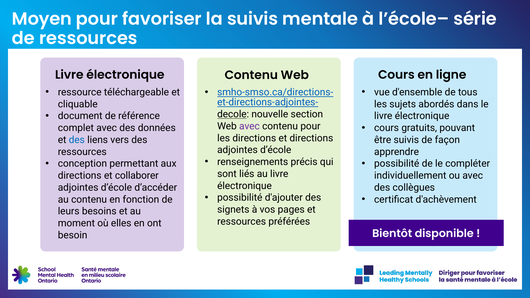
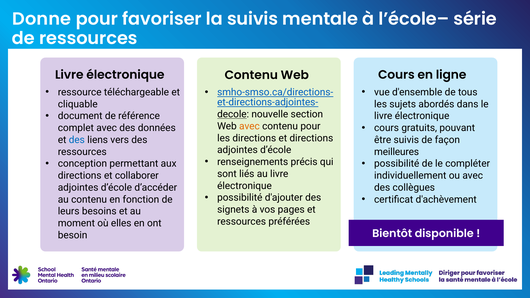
Moyen: Moyen -> Donne (42, 19)
avec colour: purple -> orange (249, 126)
apprendre: apprendre -> meilleures (397, 152)
